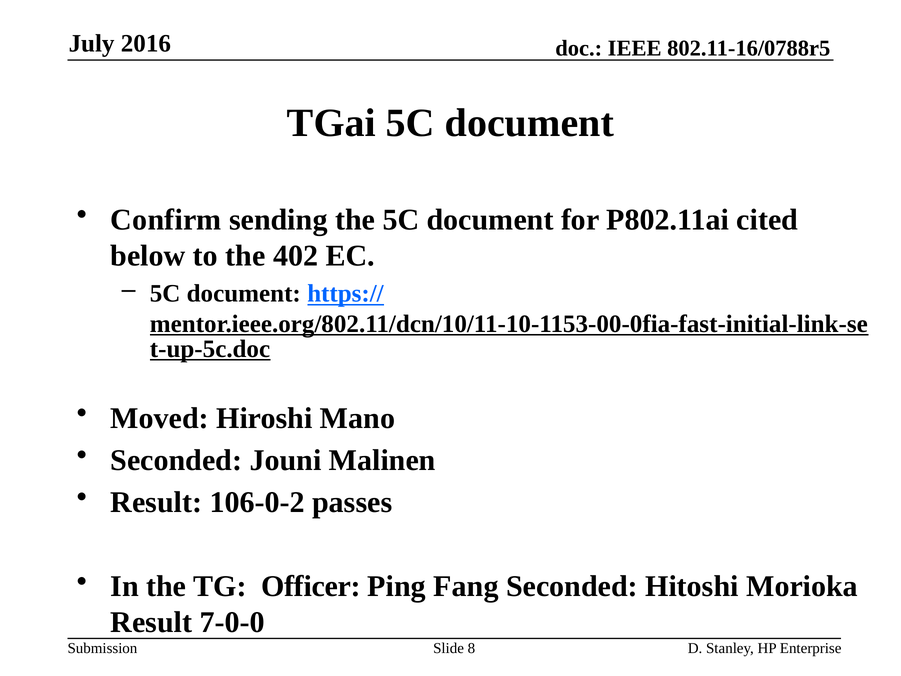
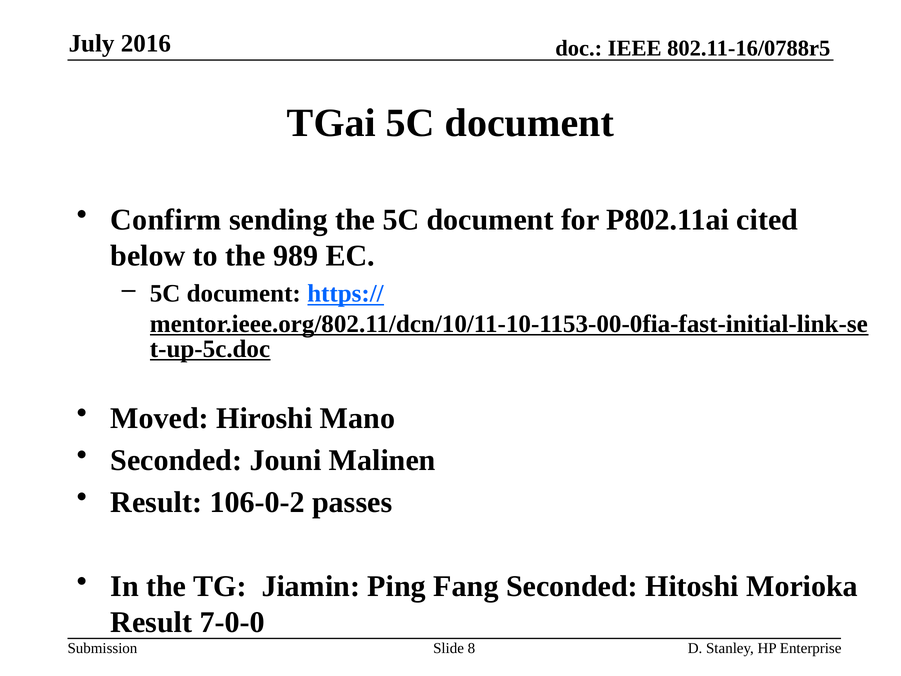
402: 402 -> 989 (296, 256)
Officer: Officer -> Jiamin (311, 586)
